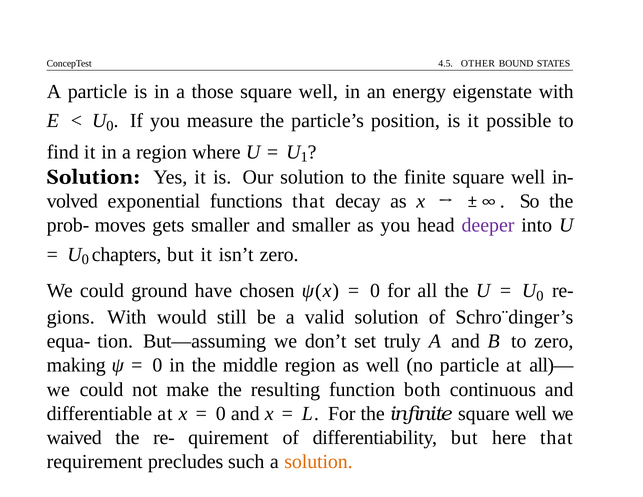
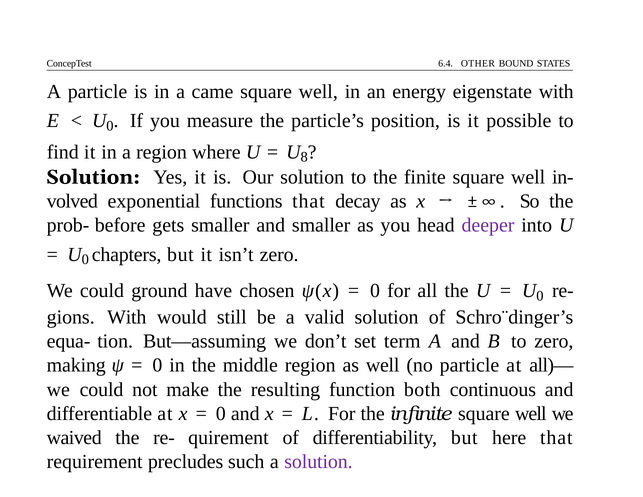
4.5: 4.5 -> 6.4 (446, 63)
those: those -> came (213, 91)
1: 1 -> 8 (304, 157)
moves: moves -> before (120, 225)
truly: truly -> term (402, 341)
solution colour: orange -> purple (318, 462)
